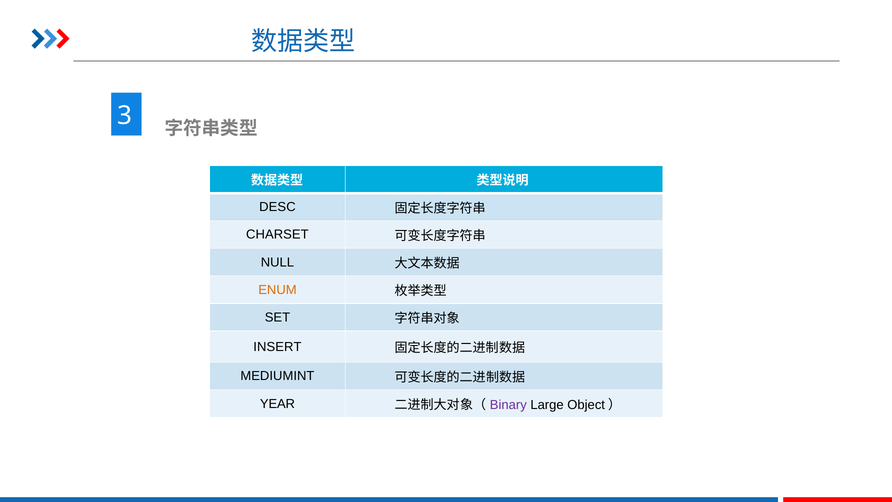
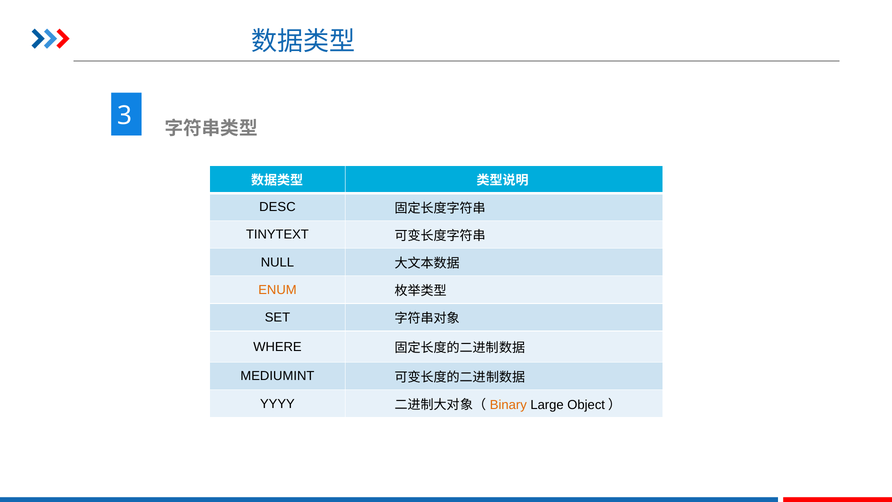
CHARSET: CHARSET -> TINYTEXT (277, 235)
INSERT: INSERT -> WHERE (277, 347)
YEAR: YEAR -> YYYY (277, 404)
Binary colour: purple -> orange (508, 405)
